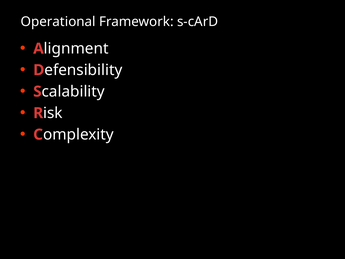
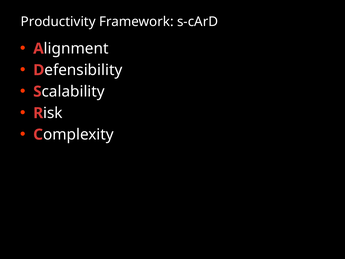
Operational: Operational -> Productivity (58, 22)
